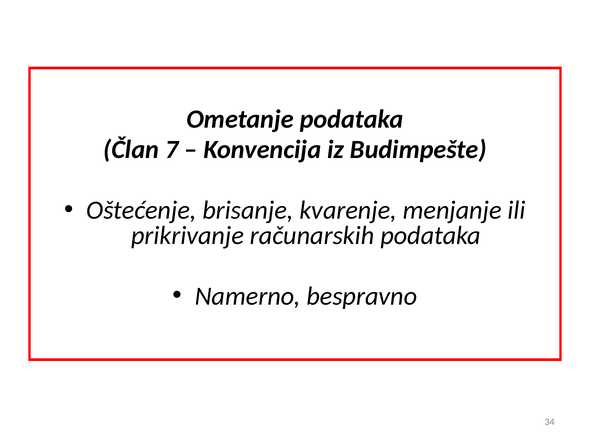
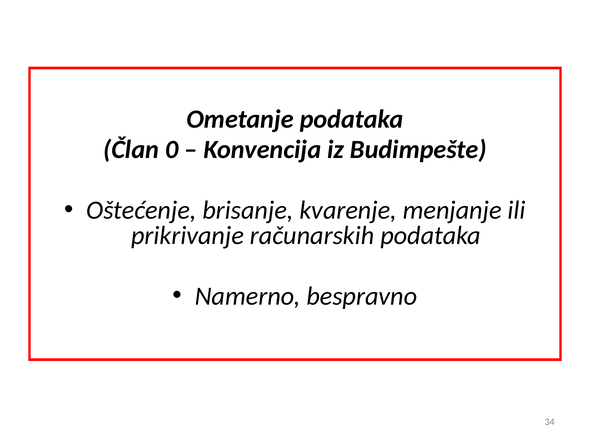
7: 7 -> 0 (172, 150)
